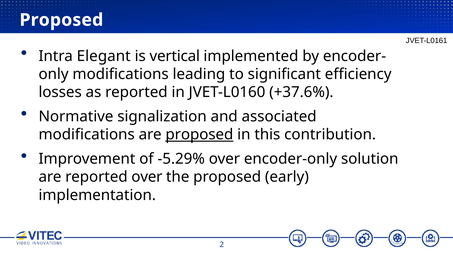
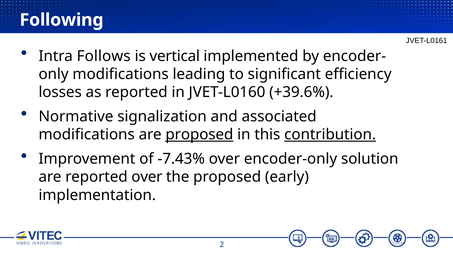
Proposed: Proposed -> Following (62, 20)
Elegant: Elegant -> Follows (104, 56)
+37.6%: +37.6% -> +39.6% (301, 92)
contribution underline: none -> present (330, 135)
-5.29%: -5.29% -> -7.43% (181, 159)
